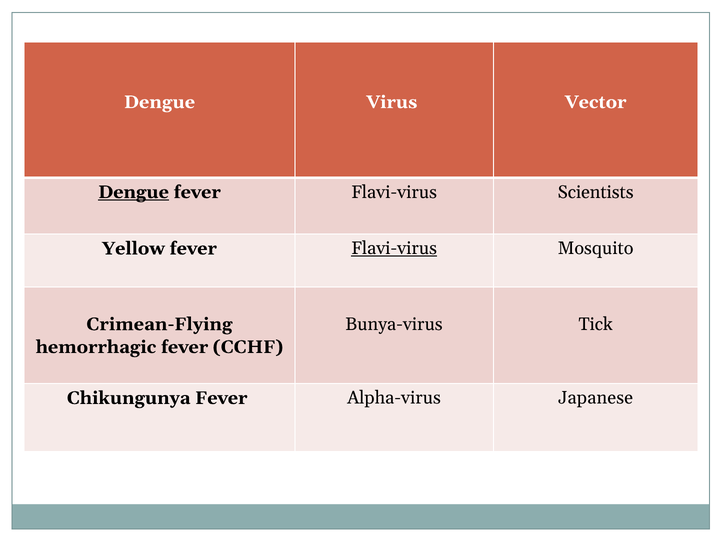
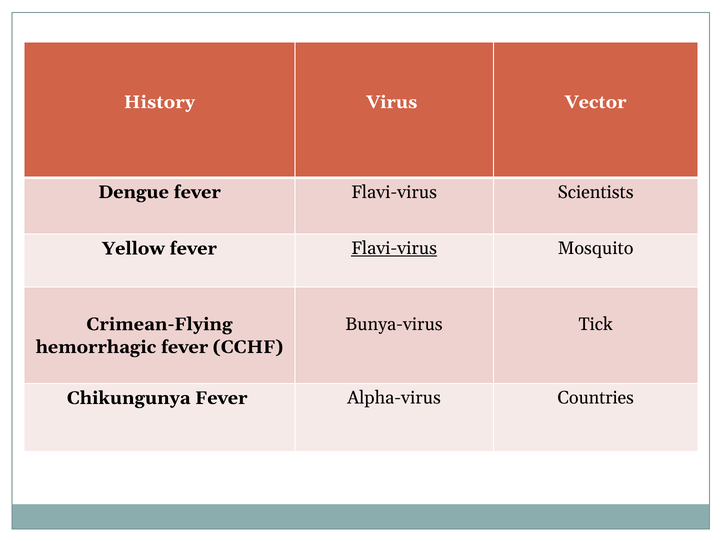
Dengue: Dengue -> History (159, 102)
Dengue underline: present -> none (134, 192)
Japanese: Japanese -> Countries (596, 398)
